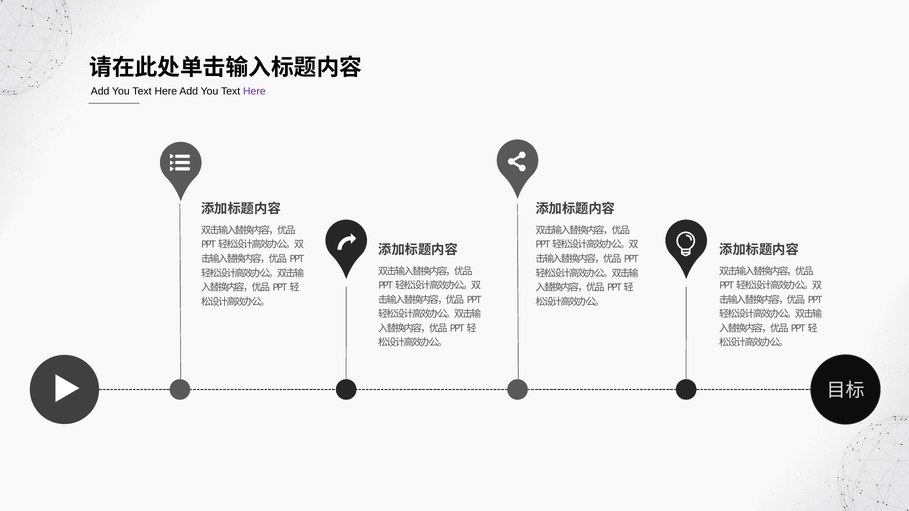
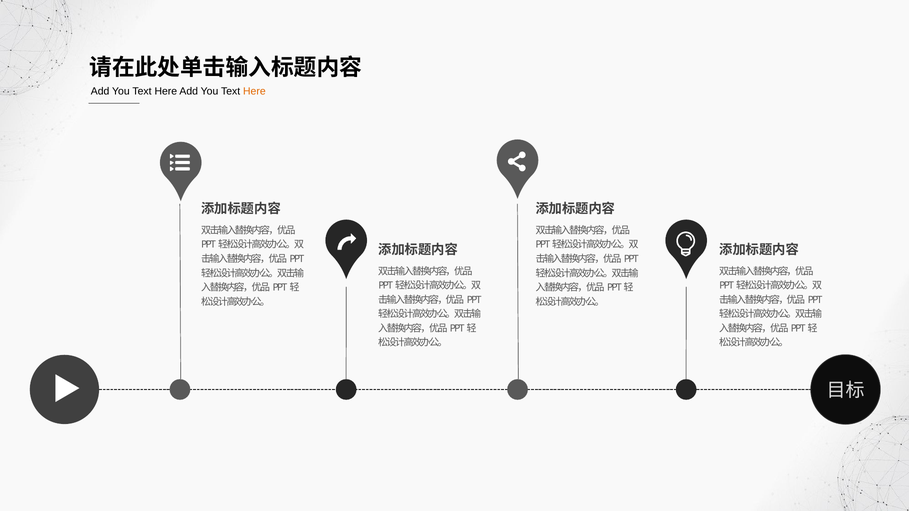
Here colour: purple -> orange (254, 91)
